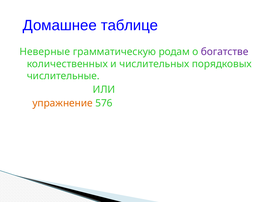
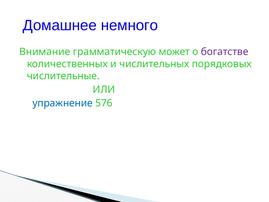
таблице: таблице -> немного (129, 25)
Неверные: Неверные -> Внимание (45, 52)
родам: родам -> может (174, 52)
упражнение colour: orange -> blue (63, 103)
